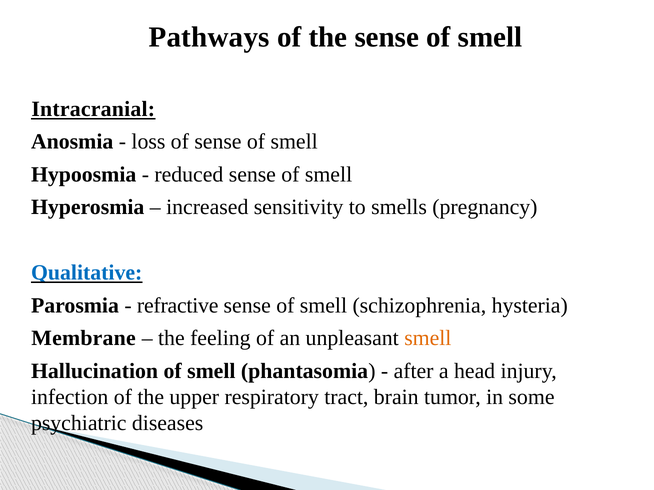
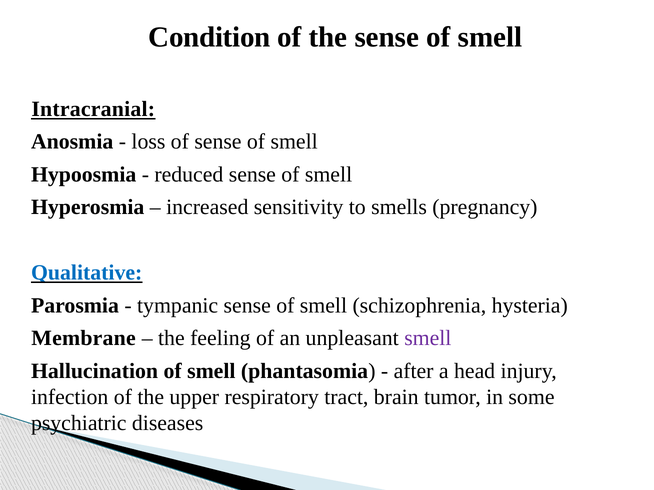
Pathways: Pathways -> Condition (209, 37)
refractive: refractive -> tympanic (178, 306)
smell colour: orange -> purple (428, 338)
